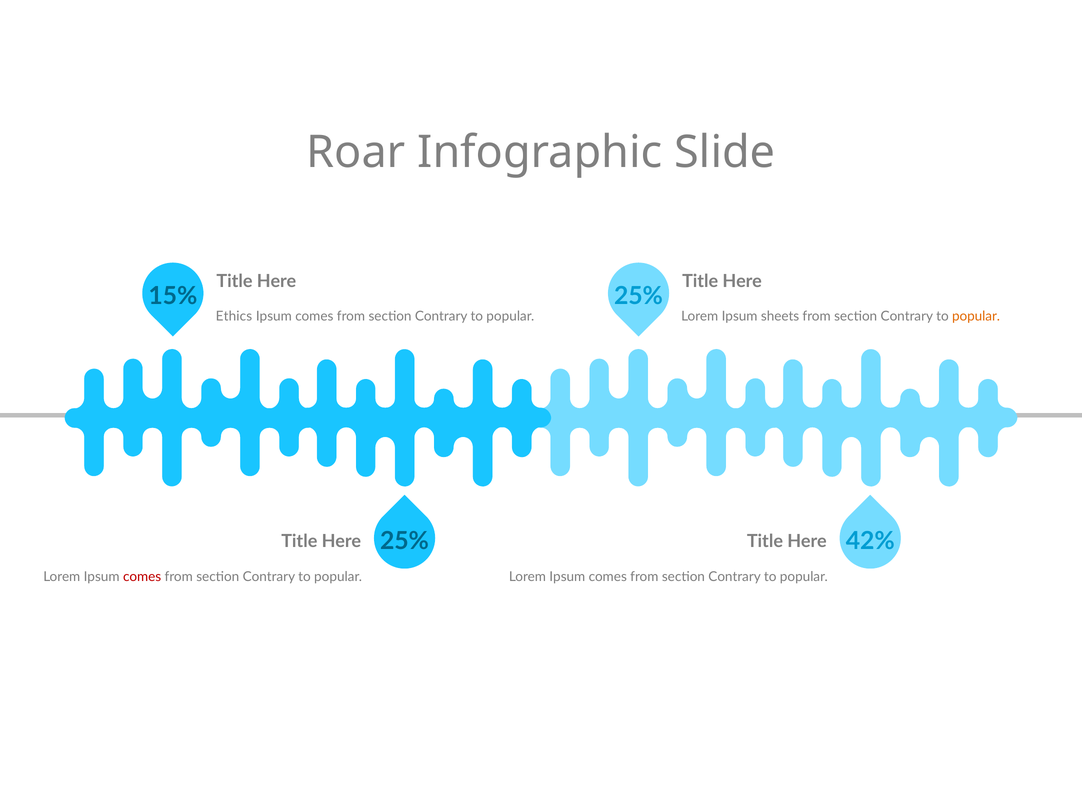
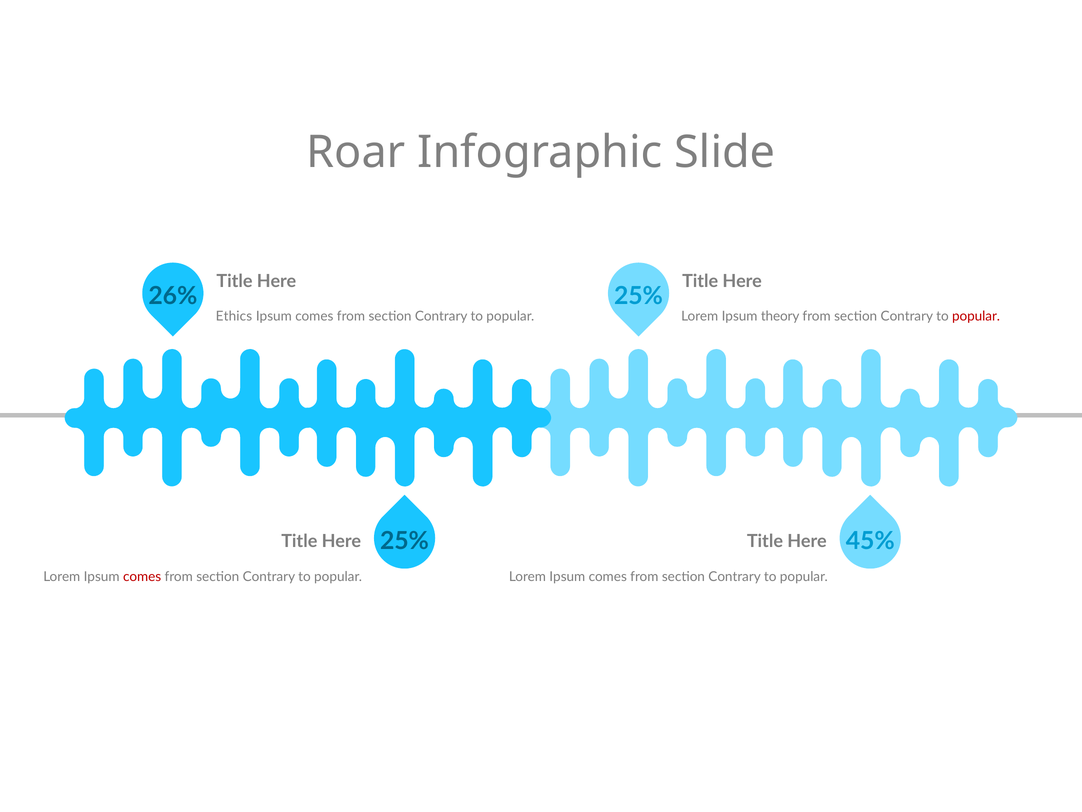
15%: 15% -> 26% (173, 296)
sheets: sheets -> theory (780, 316)
popular colour: orange -> red (976, 316)
42%: 42% -> 45% (870, 540)
